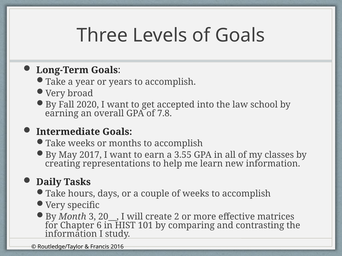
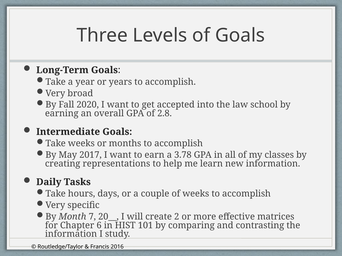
7.8: 7.8 -> 2.8 (165, 114)
3.55: 3.55 -> 3.78 (183, 155)
3: 3 -> 7 (92, 217)
